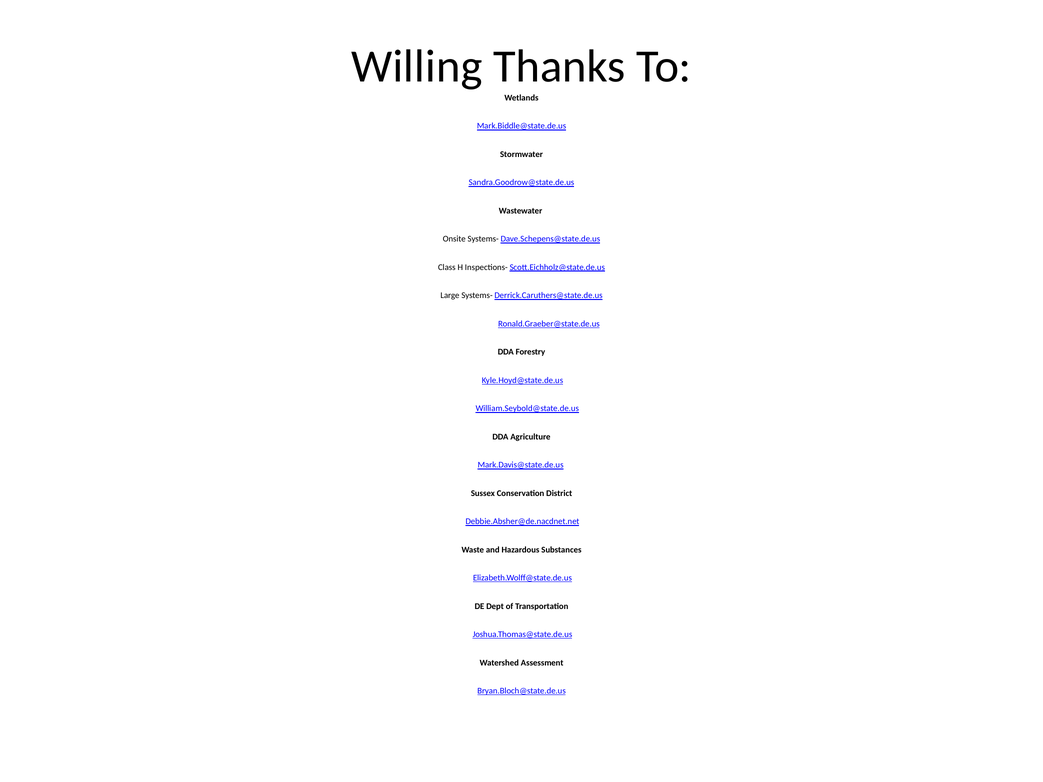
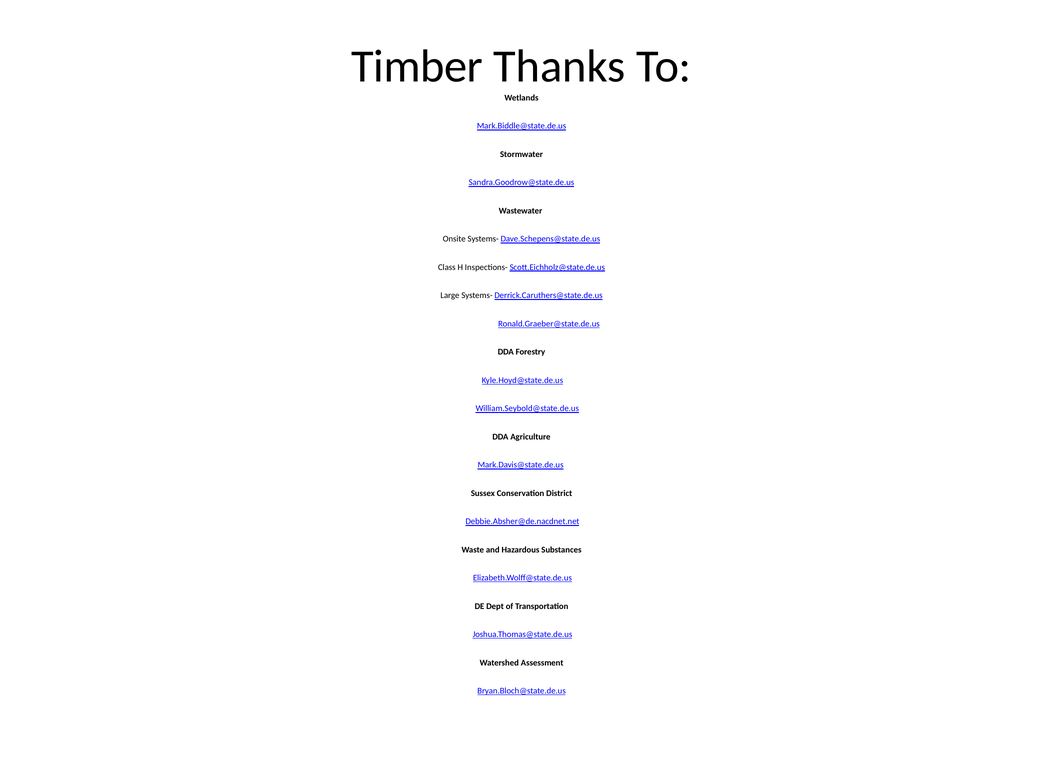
Willing: Willing -> Timber (417, 67)
